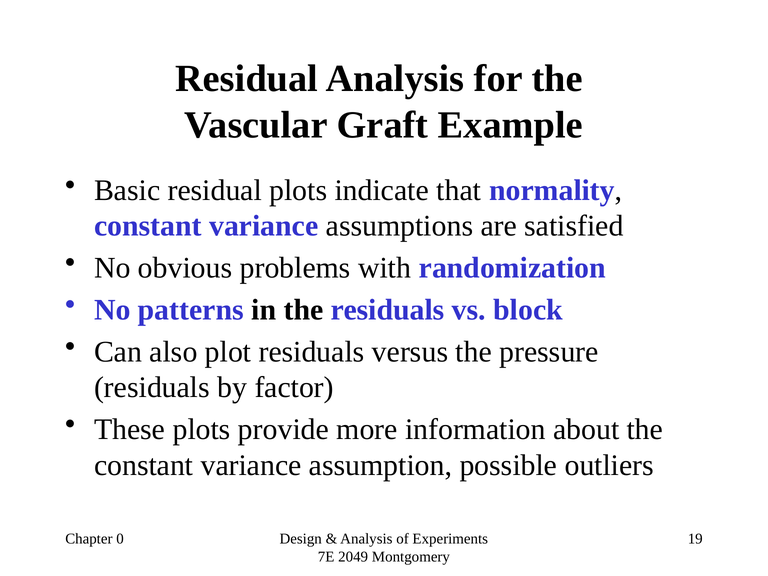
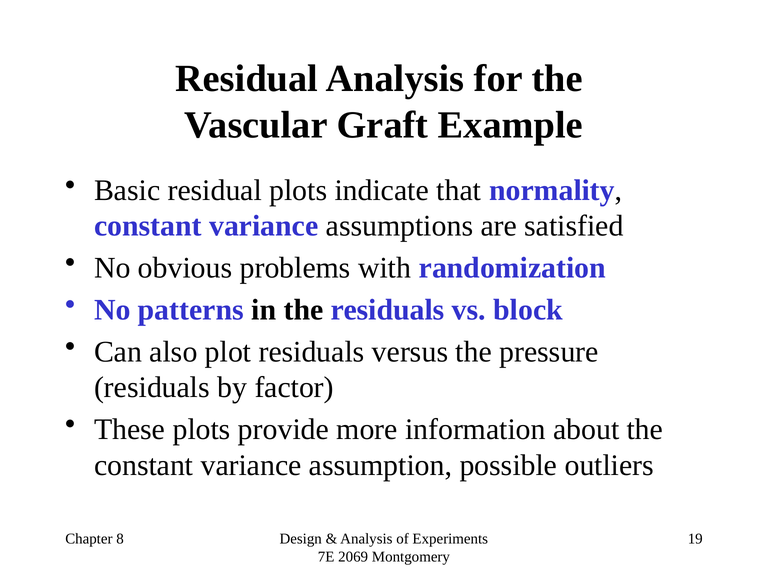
0: 0 -> 8 (120, 539)
2049: 2049 -> 2069 (353, 557)
